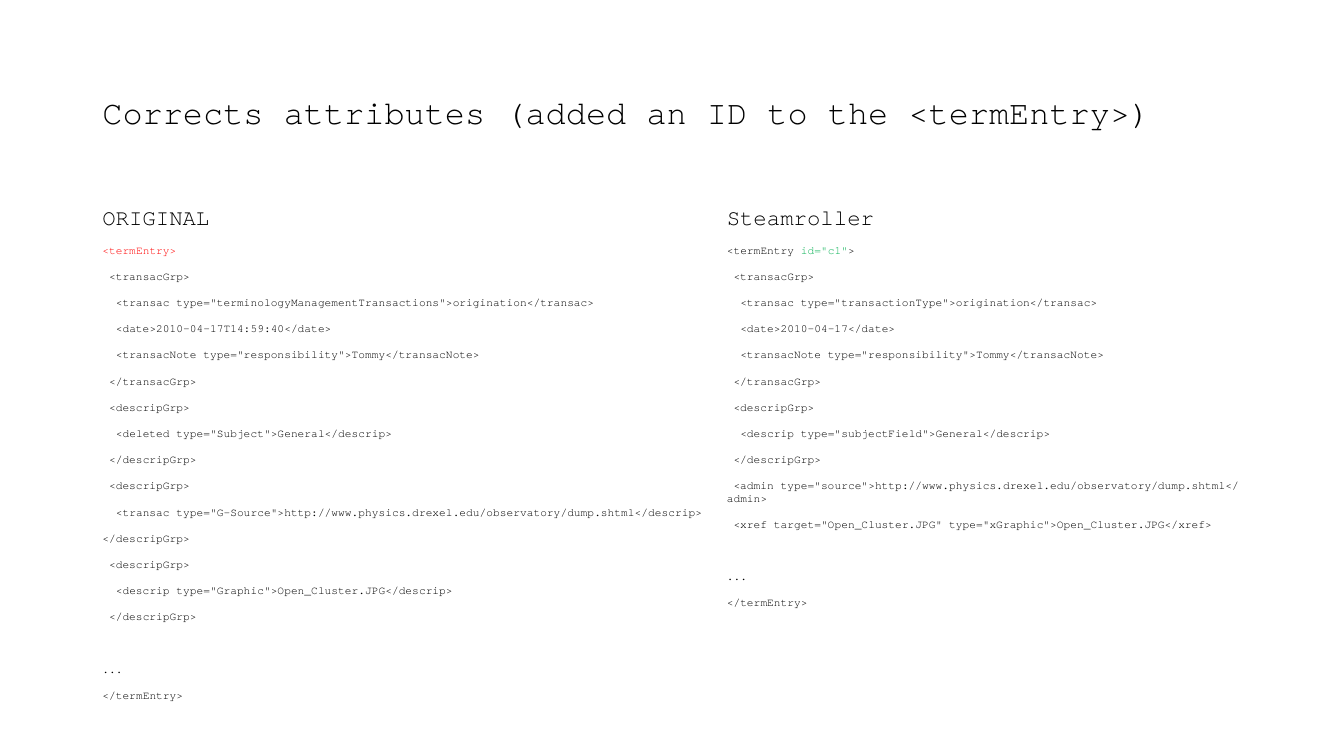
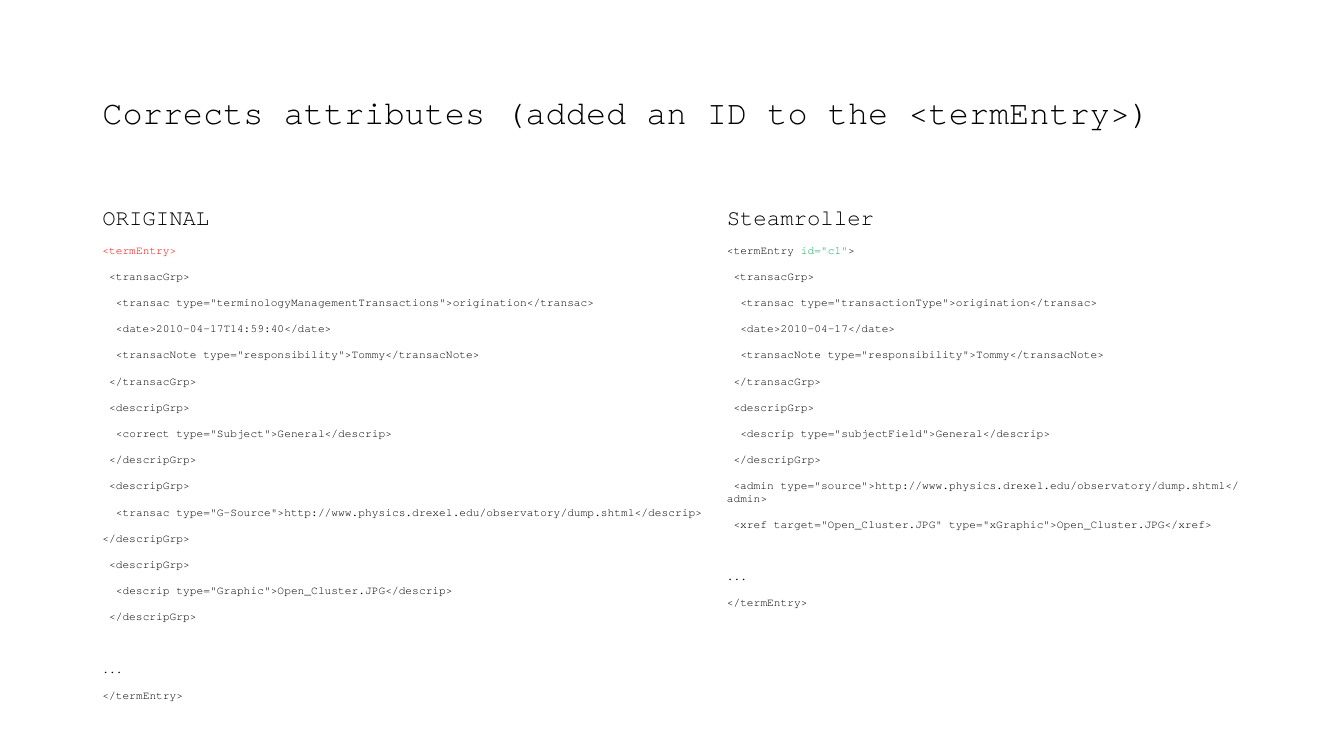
<deleted: <deleted -> <correct (143, 434)
